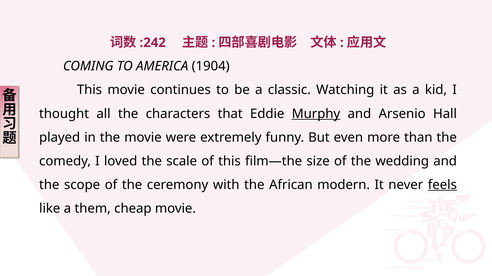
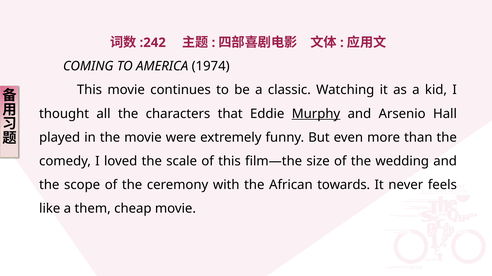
1904: 1904 -> 1974 (211, 66)
modern: modern -> towards (344, 185)
feels underline: present -> none (442, 185)
